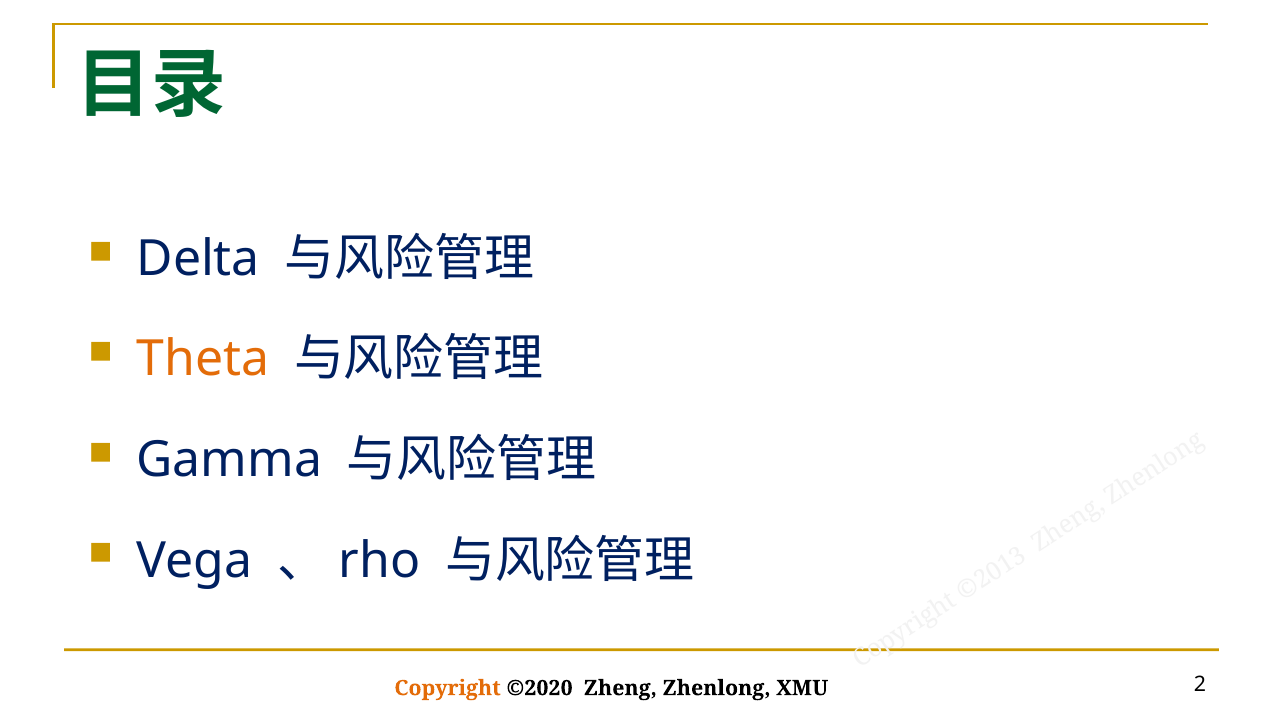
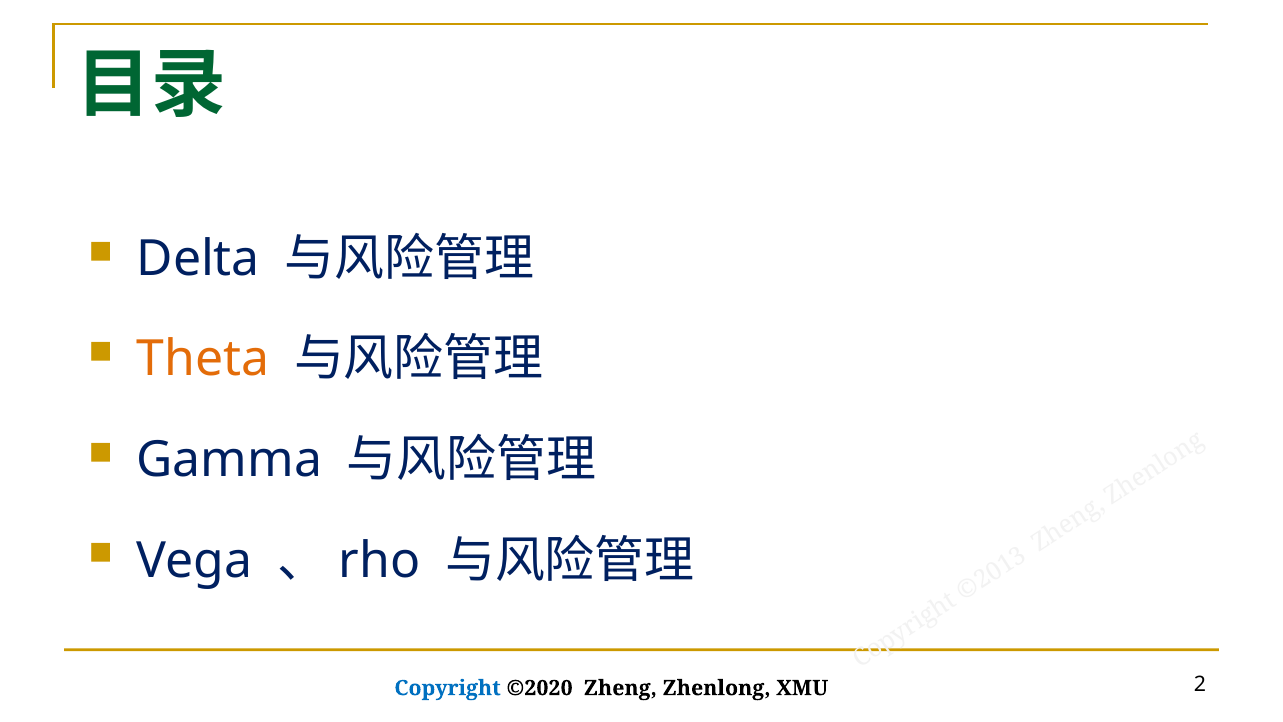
Copyright colour: orange -> blue (448, 688)
